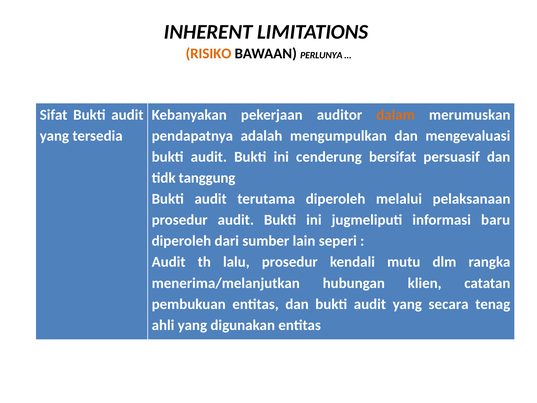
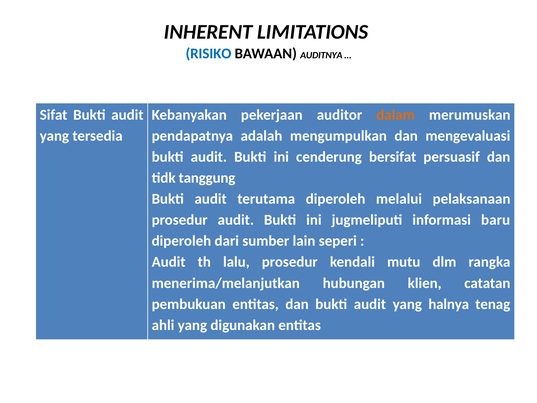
RISIKO colour: orange -> blue (209, 54)
PERLUNYA: PERLUNYA -> AUDITNYA (321, 55)
secara: secara -> halnya (449, 304)
